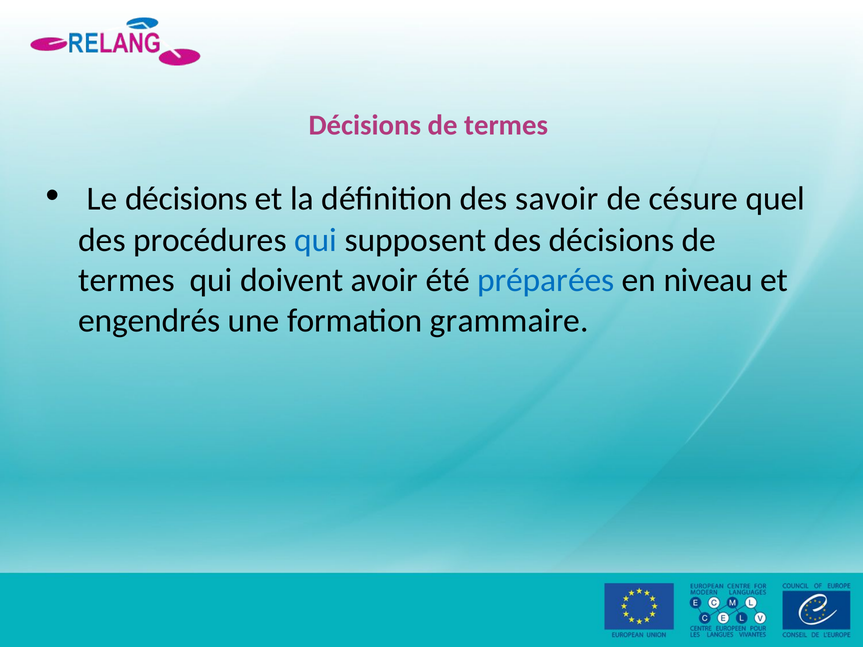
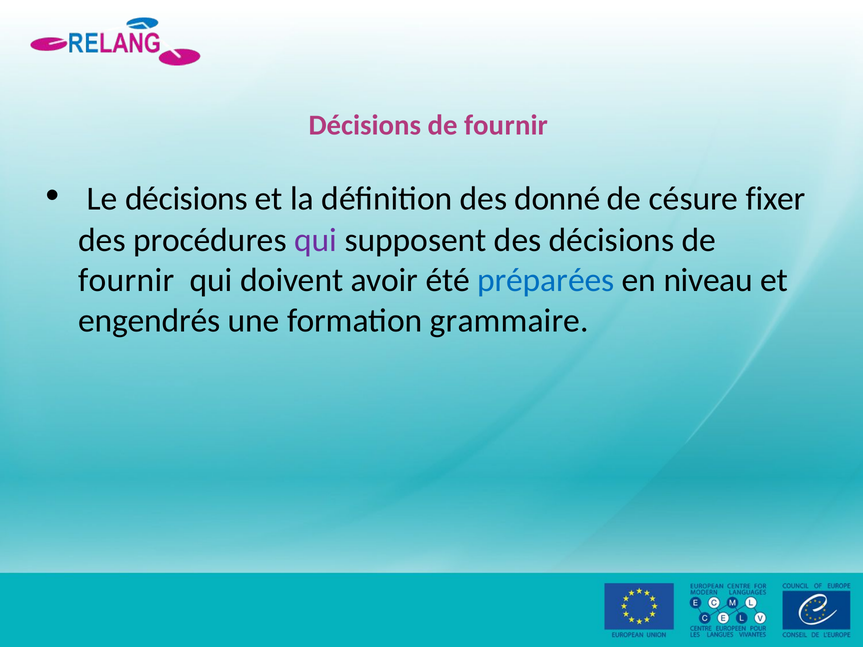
termes: termes -> fournir (506, 125)
savoir: savoir -> donné (557, 199)
quel: quel -> fixer (776, 199)
qui colour: blue -> purple (316, 240)
termes: termes -> fournir (126, 280)
